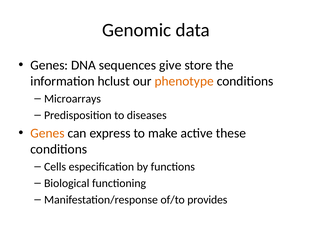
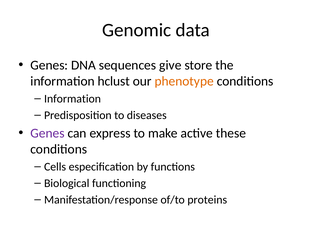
Microarrays: Microarrays -> Information (72, 99)
Genes colour: orange -> purple (47, 133)
provides: provides -> proteins (207, 200)
